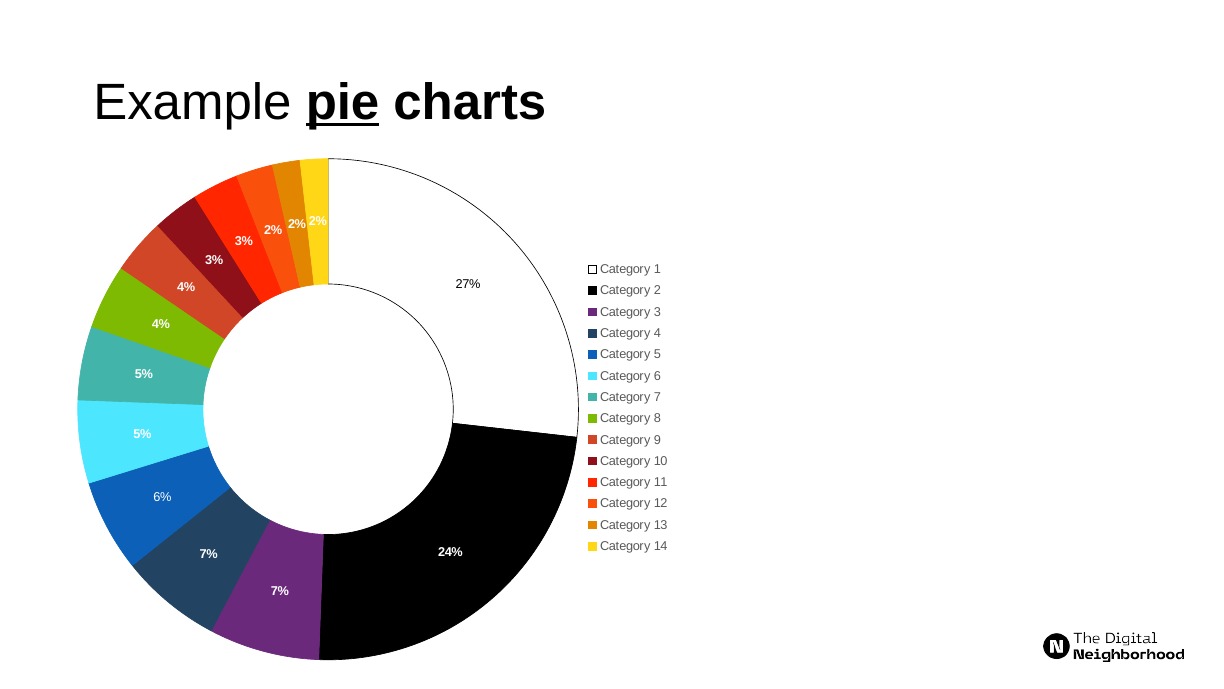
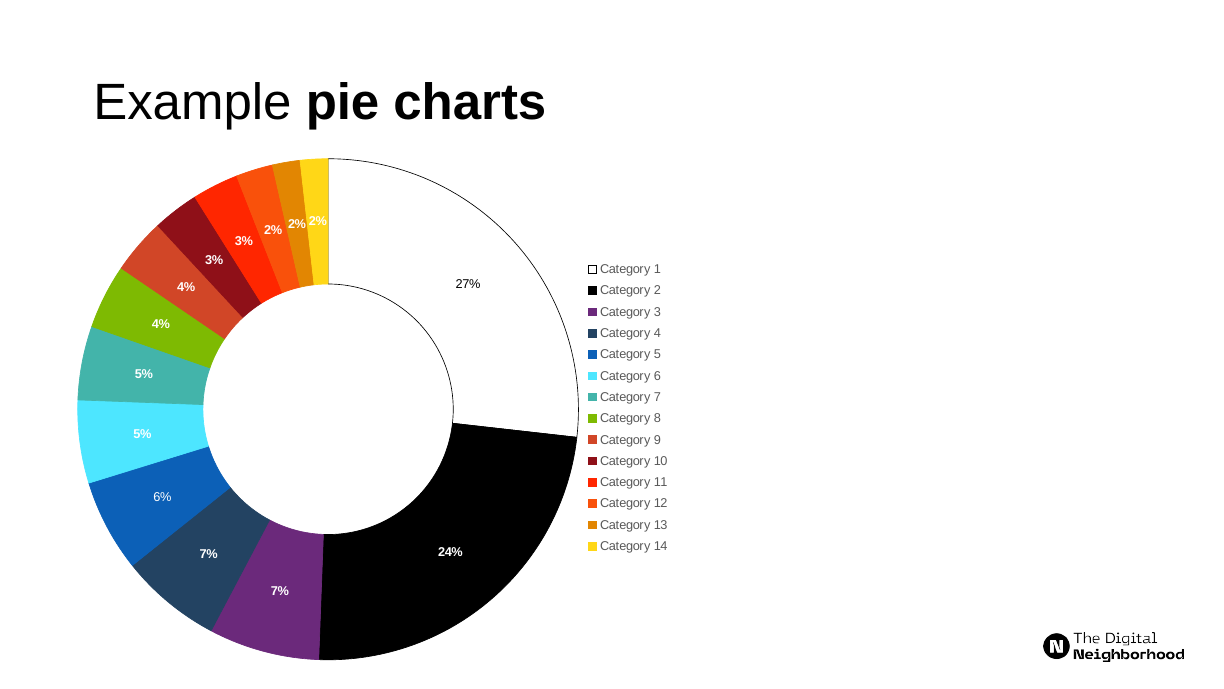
pie underline: present -> none (343, 103)
